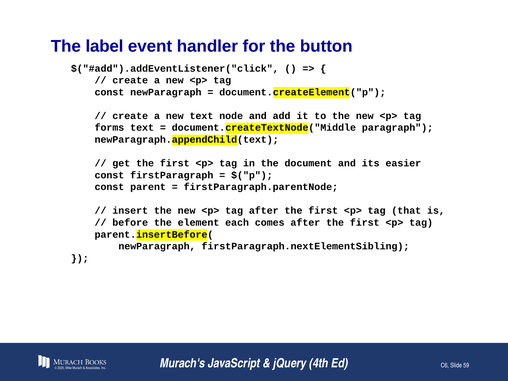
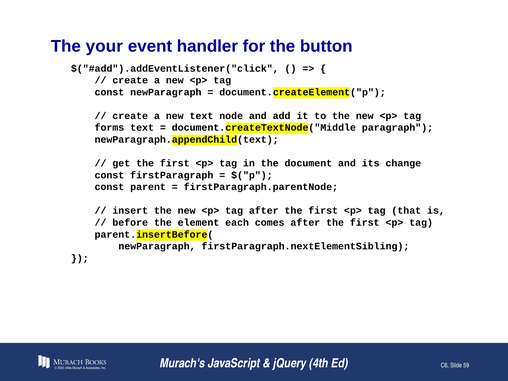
label: label -> your (104, 46)
easier: easier -> change (403, 163)
